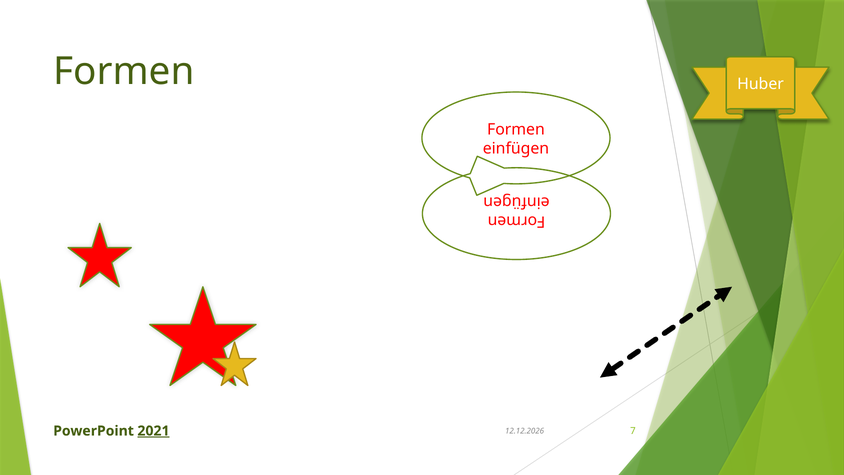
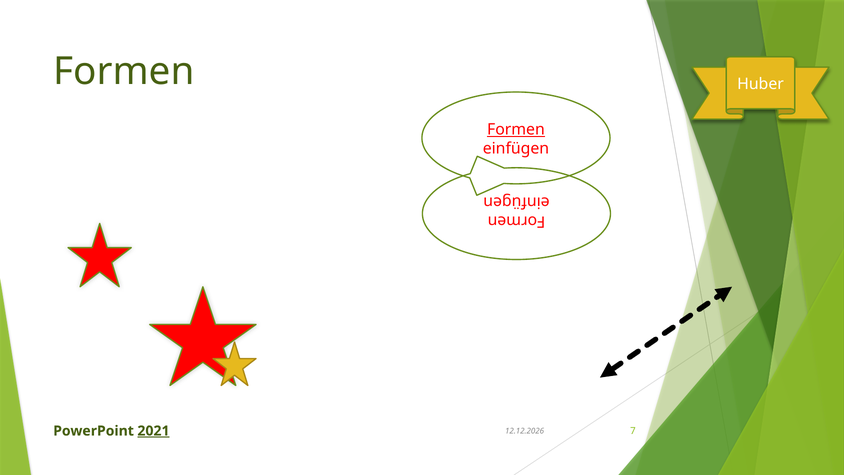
Formen underline: none -> present (516, 129)
